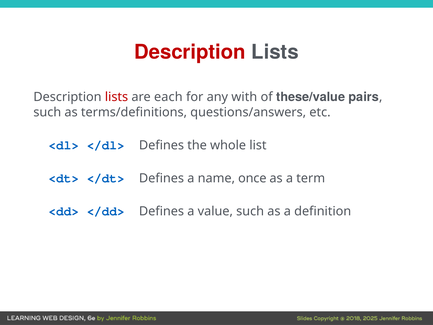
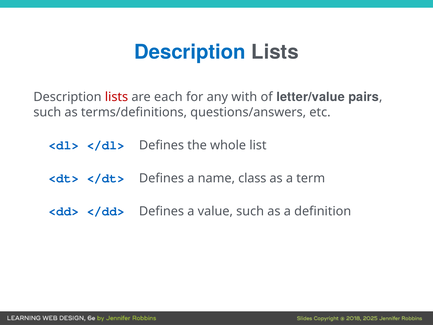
Description colour: red -> blue (190, 52)
these/value: these/value -> letter/value (311, 97)
once: once -> class (252, 178)
